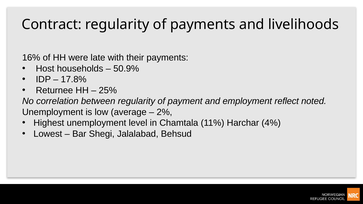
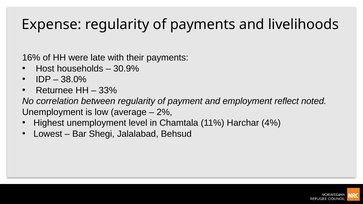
Contract: Contract -> Expense (52, 24)
50.9%: 50.9% -> 30.9% (126, 69)
17.8%: 17.8% -> 38.0% (74, 80)
25%: 25% -> 33% (108, 90)
